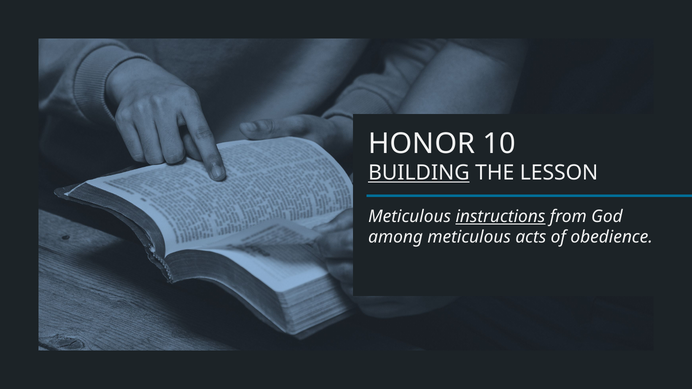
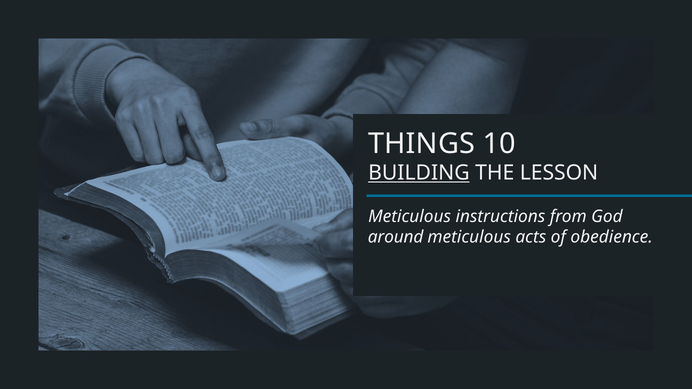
HONOR: HONOR -> THINGS (422, 144)
instructions underline: present -> none (500, 217)
among: among -> around (396, 237)
